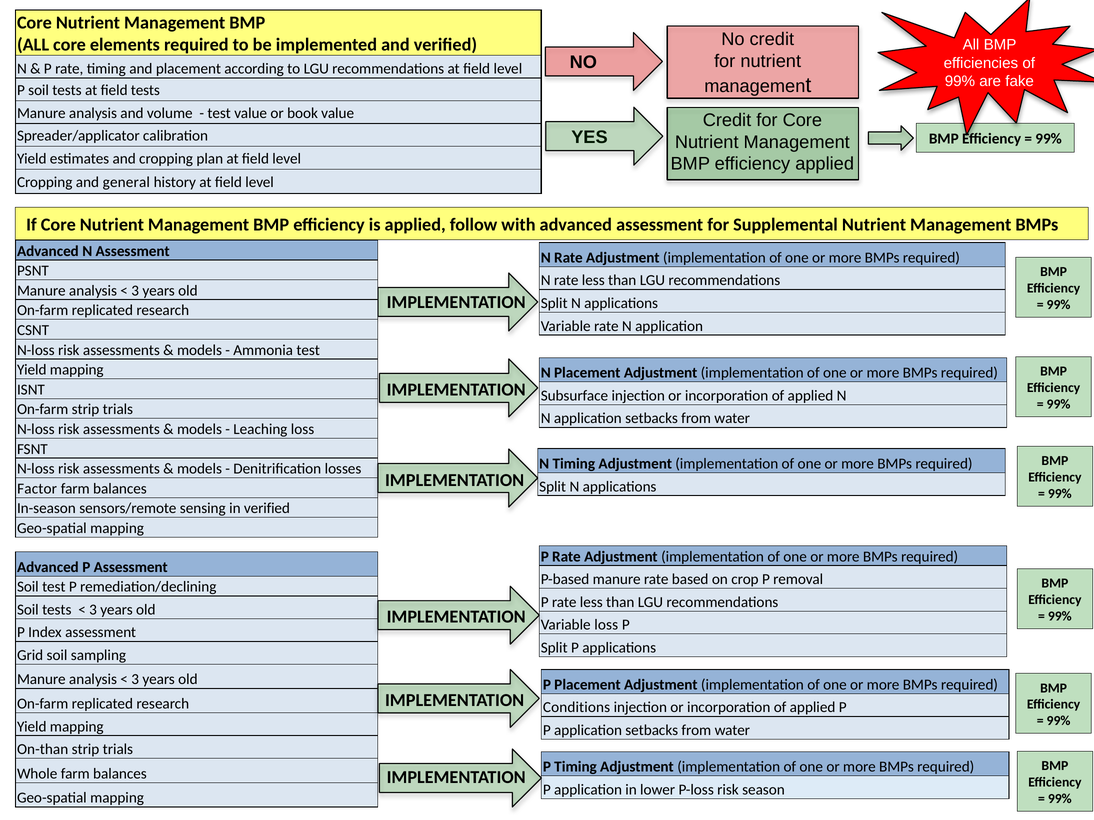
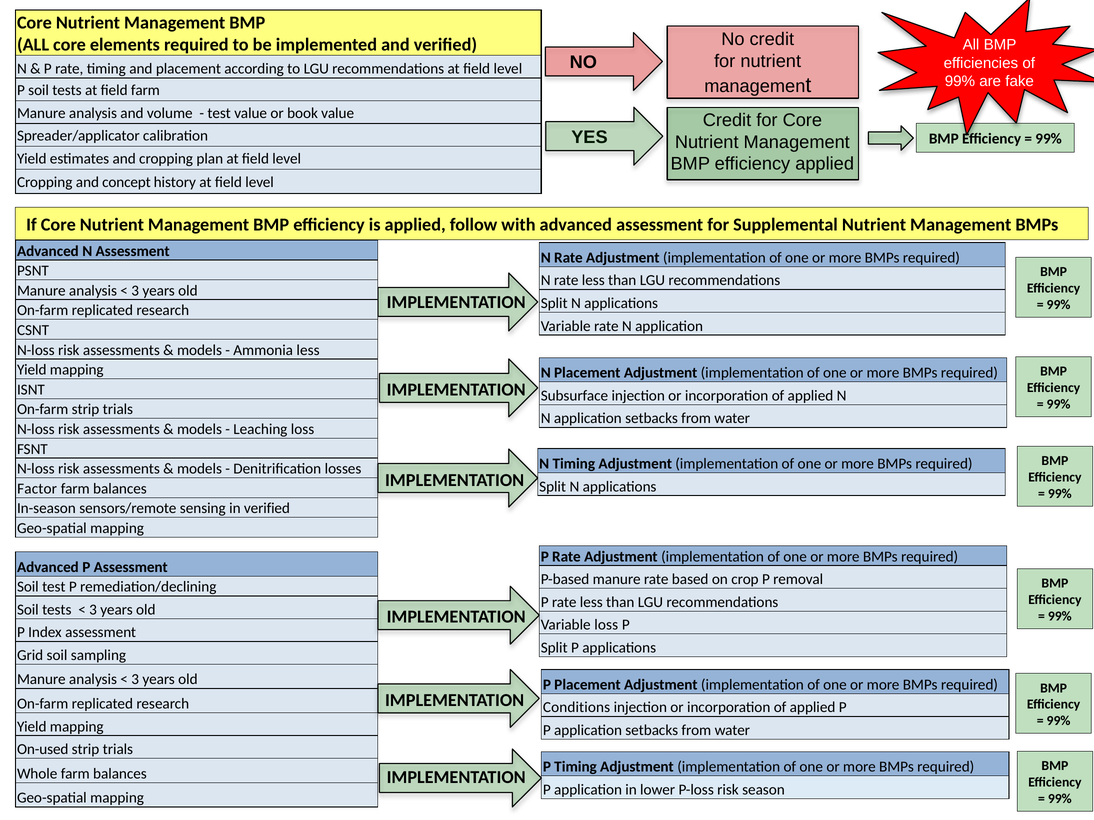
field tests: tests -> farm (145, 90)
general: general -> concept (126, 182)
Ammonia test: test -> less (308, 350)
On-than: On-than -> On-used (43, 750)
